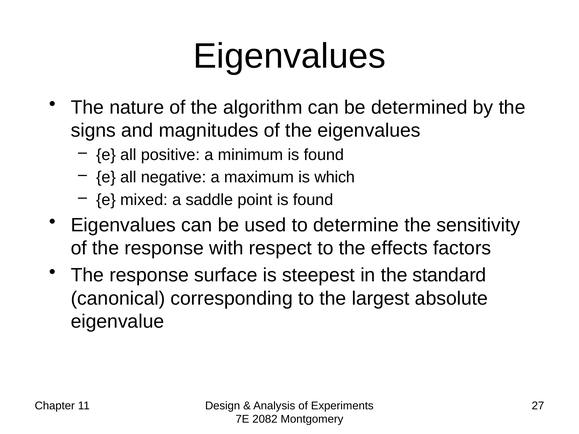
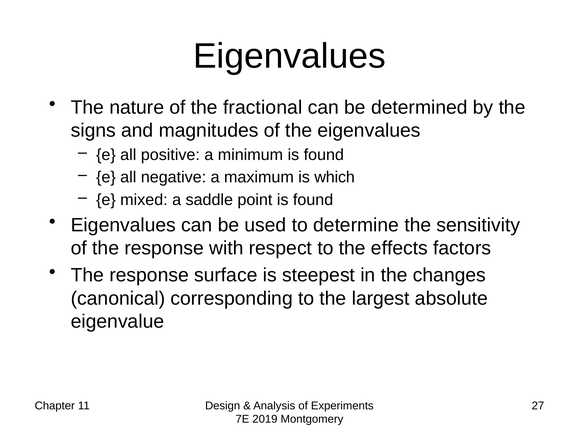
algorithm: algorithm -> fractional (263, 107)
standard: standard -> changes (449, 275)
2082: 2082 -> 2019 (265, 419)
